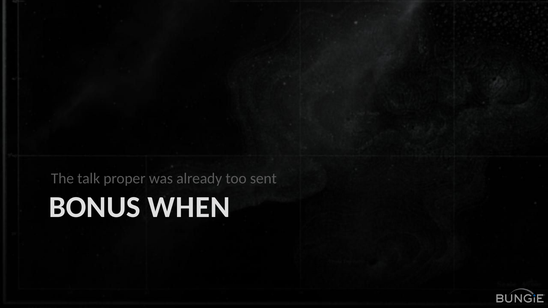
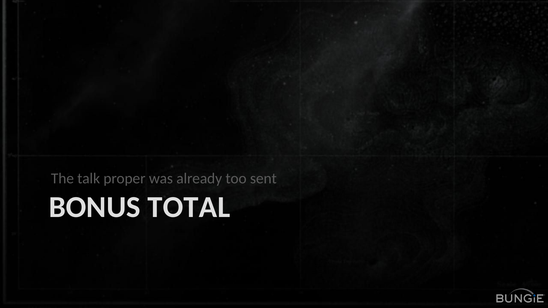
WHEN: WHEN -> TOTAL (189, 207)
